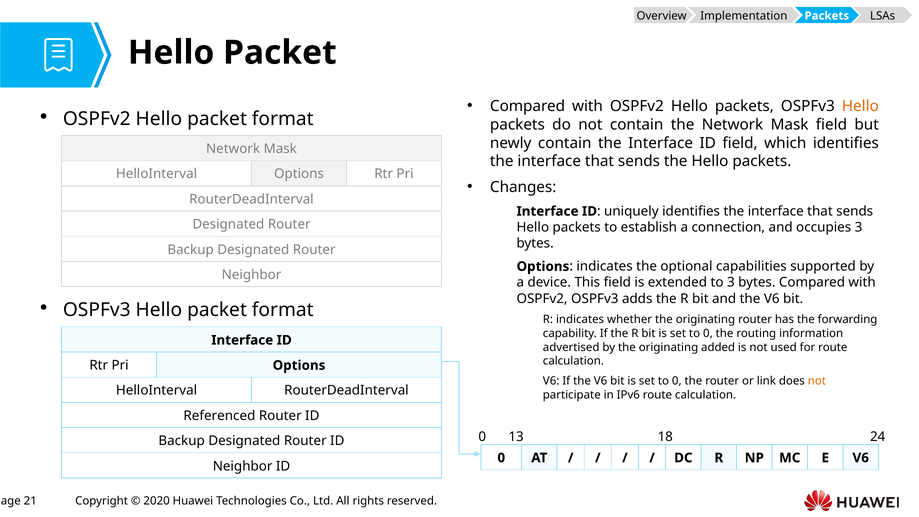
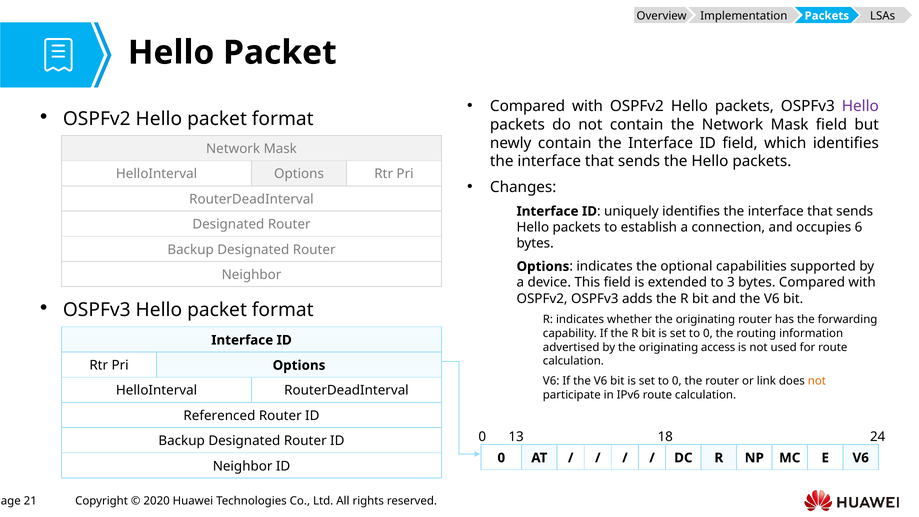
Hello colour: orange -> purple (860, 106)
occupies 3: 3 -> 6 (858, 227)
added: added -> access (718, 347)
